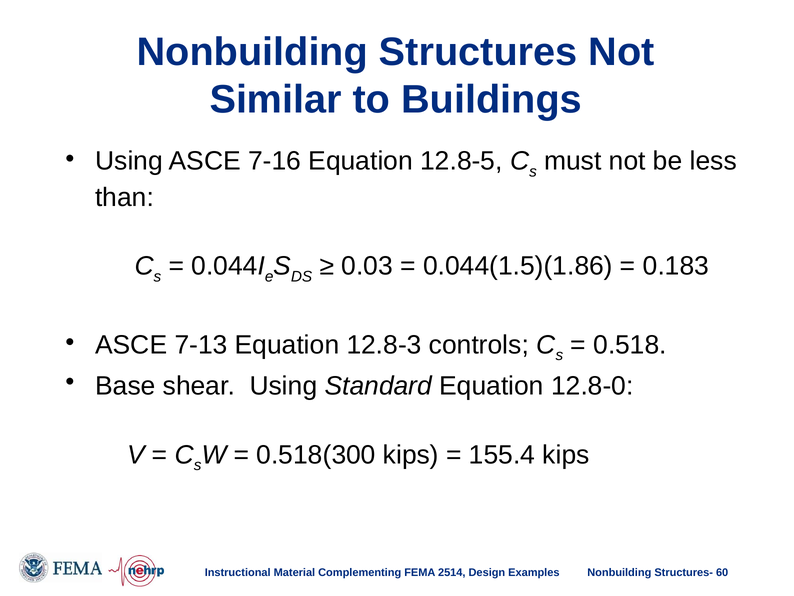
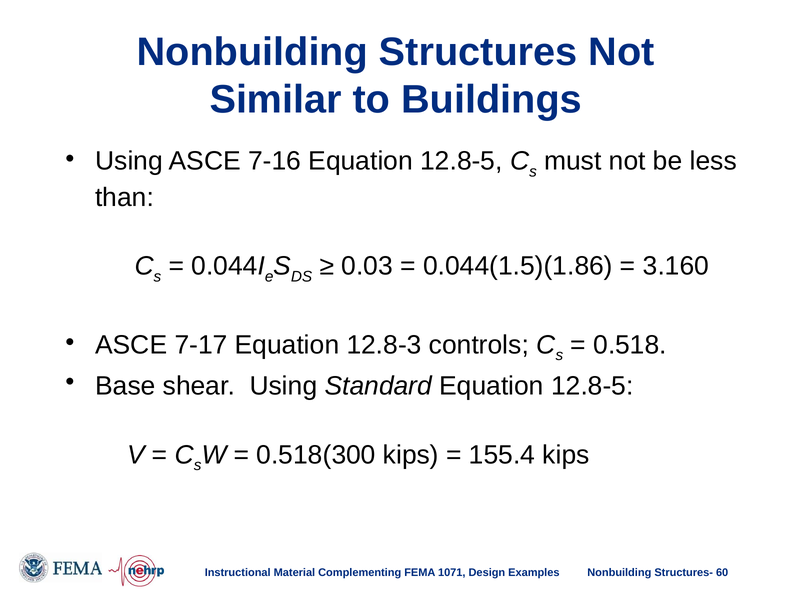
0.183: 0.183 -> 3.160 (676, 266)
7-13: 7-13 -> 7-17 (201, 344)
Standard Equation 12.8-0: 12.8-0 -> 12.8-5 (592, 386)
2514: 2514 -> 1071 (452, 572)
